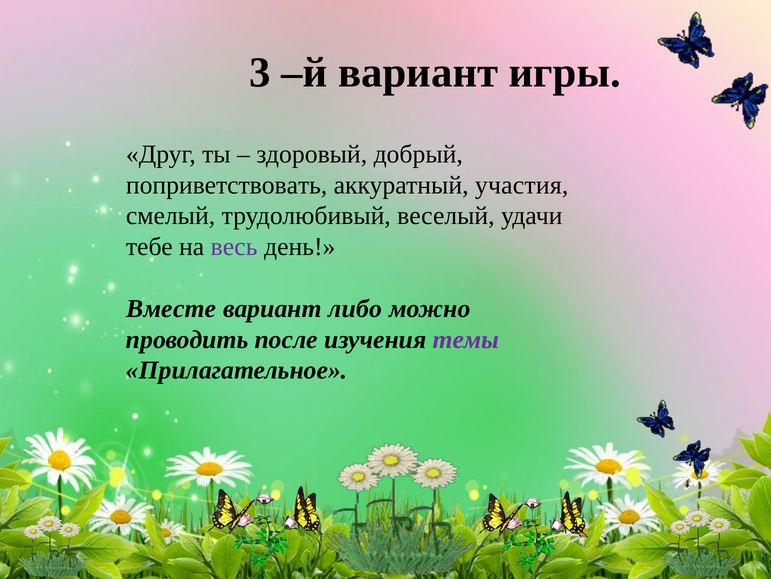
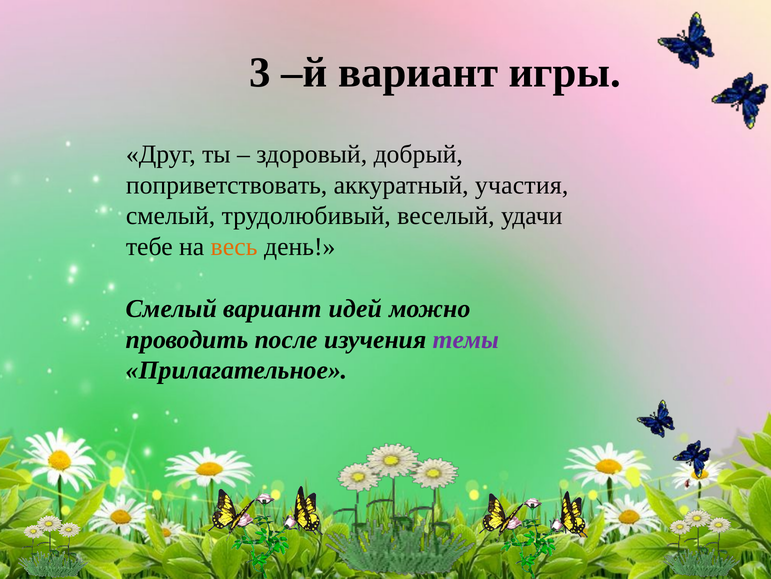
весь colour: purple -> orange (234, 247)
Вместе: Вместе -> Смелый (171, 308)
либо: либо -> идей (355, 308)
